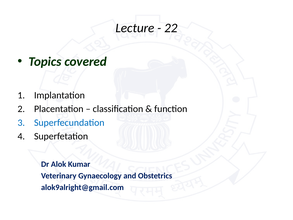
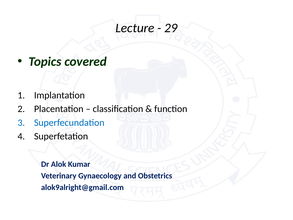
22: 22 -> 29 (171, 28)
